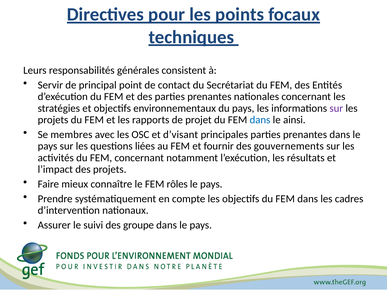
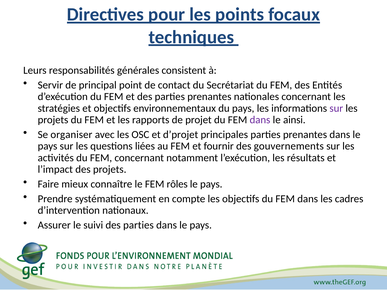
dans colour: blue -> purple (260, 120)
membres: membres -> organiser (71, 135)
d’visant: d’visant -> d’projet (181, 135)
suivi des groupe: groupe -> parties (138, 225)
